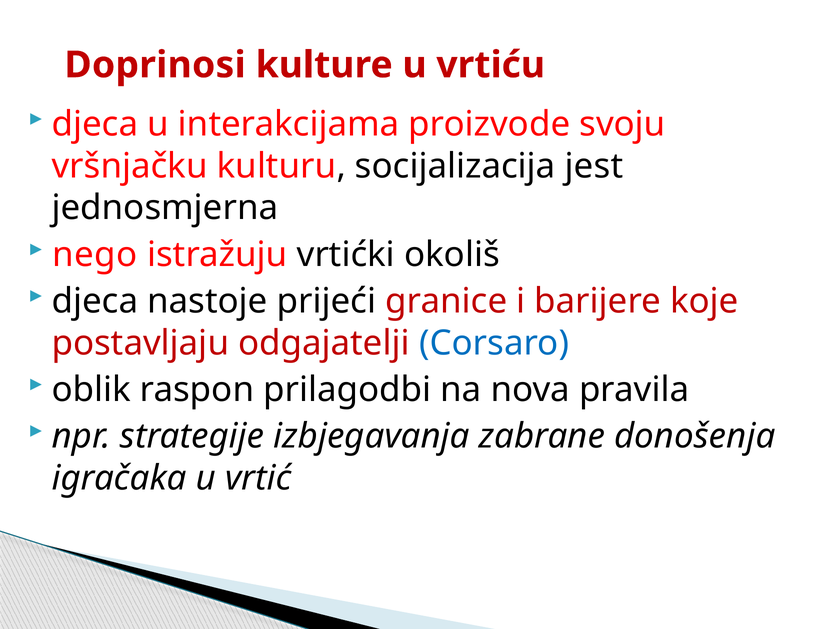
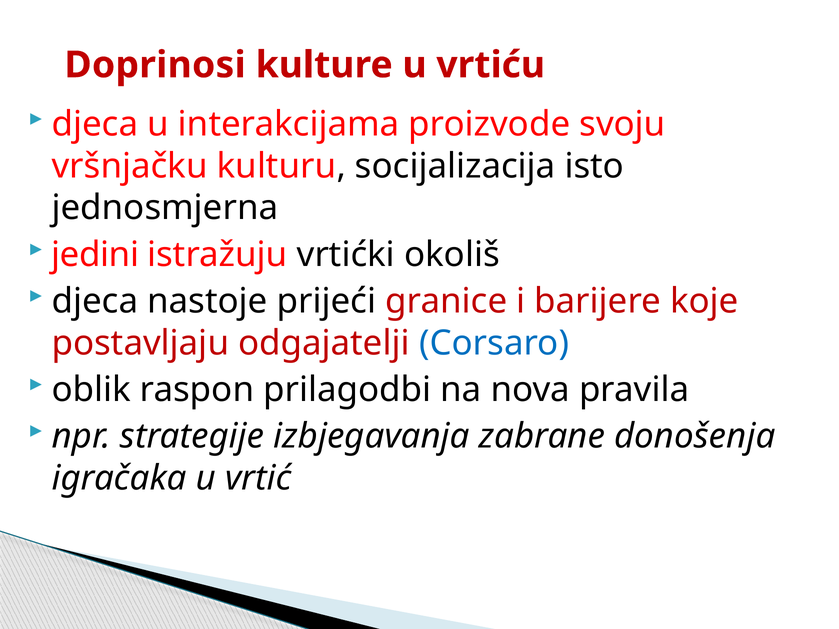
jest: jest -> isto (594, 166)
nego: nego -> jedini (95, 255)
